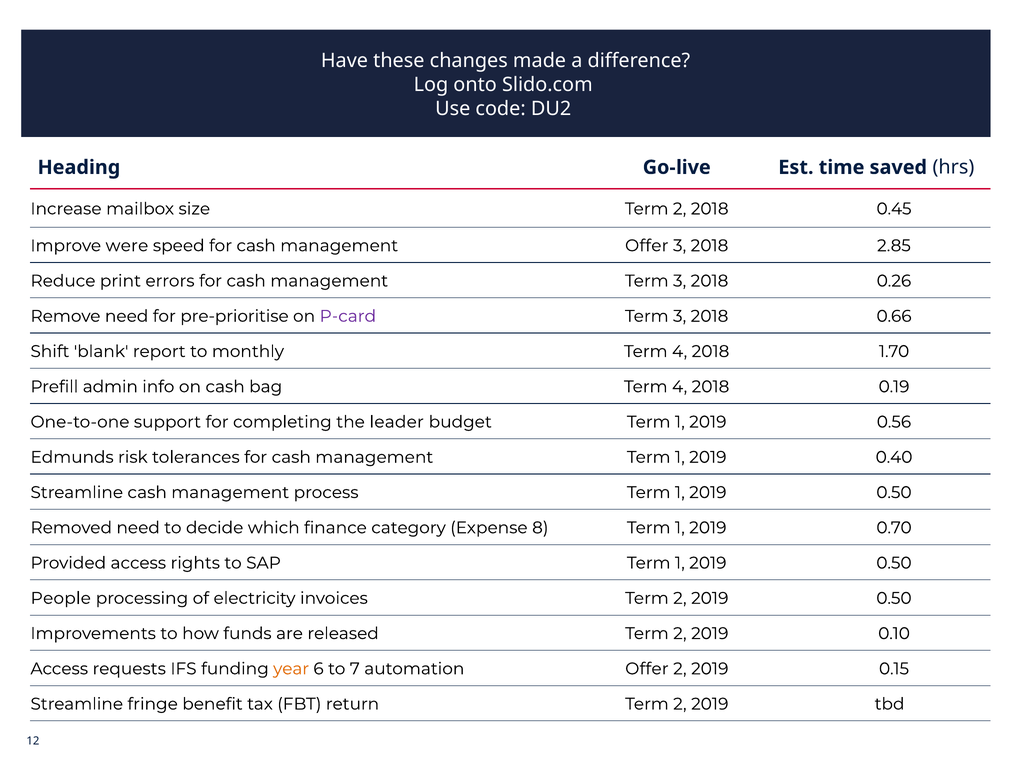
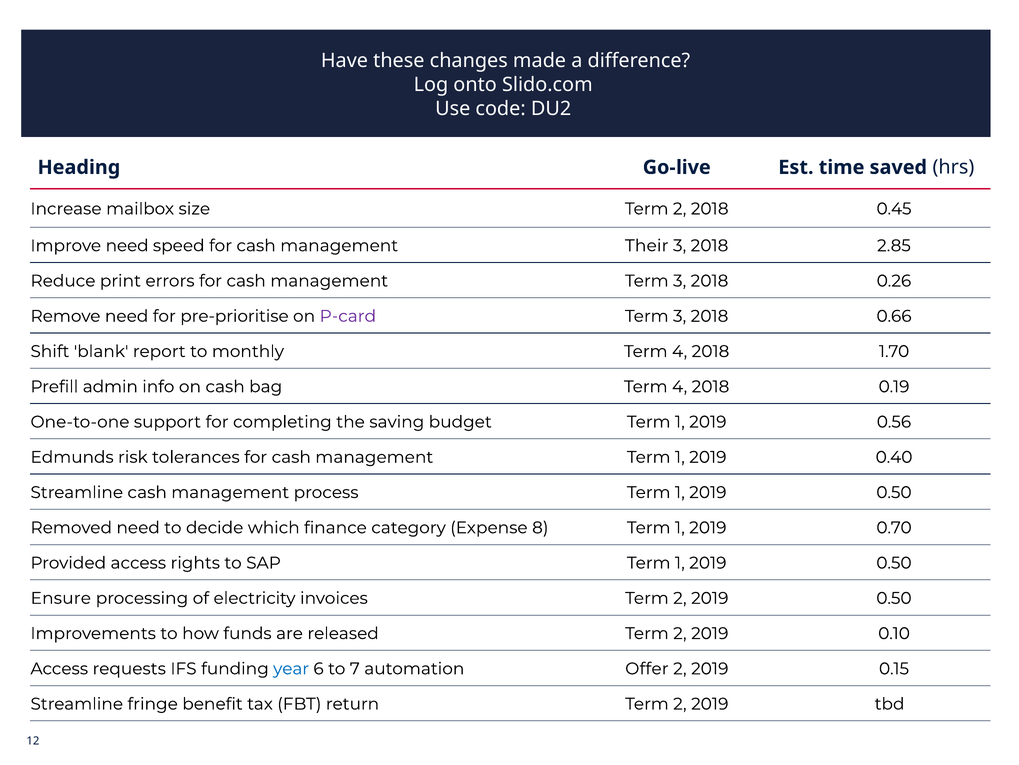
Improve were: were -> need (127, 245)
management Offer: Offer -> Their (647, 245)
leader: leader -> saving (397, 422)
People: People -> Ensure (61, 598)
year colour: orange -> blue (291, 668)
